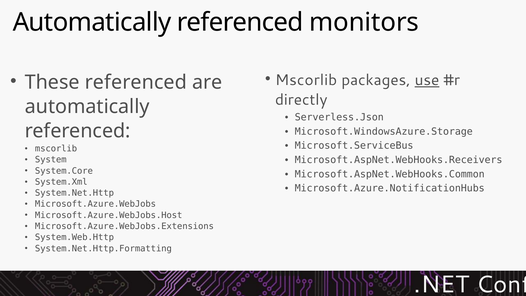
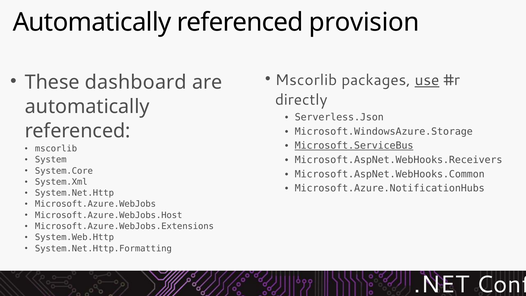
monitors: monitors -> provision (364, 22)
These referenced: referenced -> dashboard (136, 82)
Microsoft.ServiceBus underline: none -> present (354, 146)
